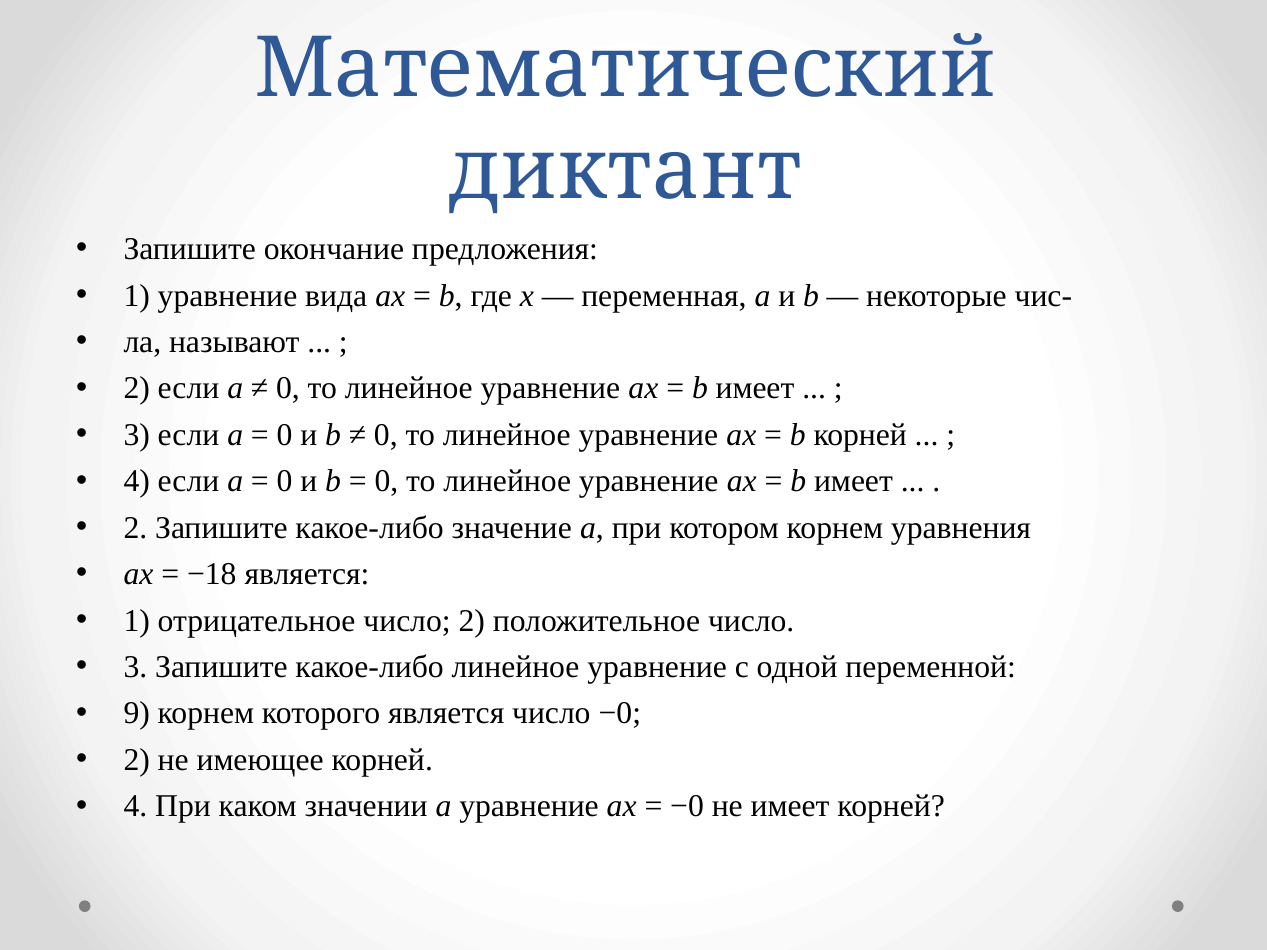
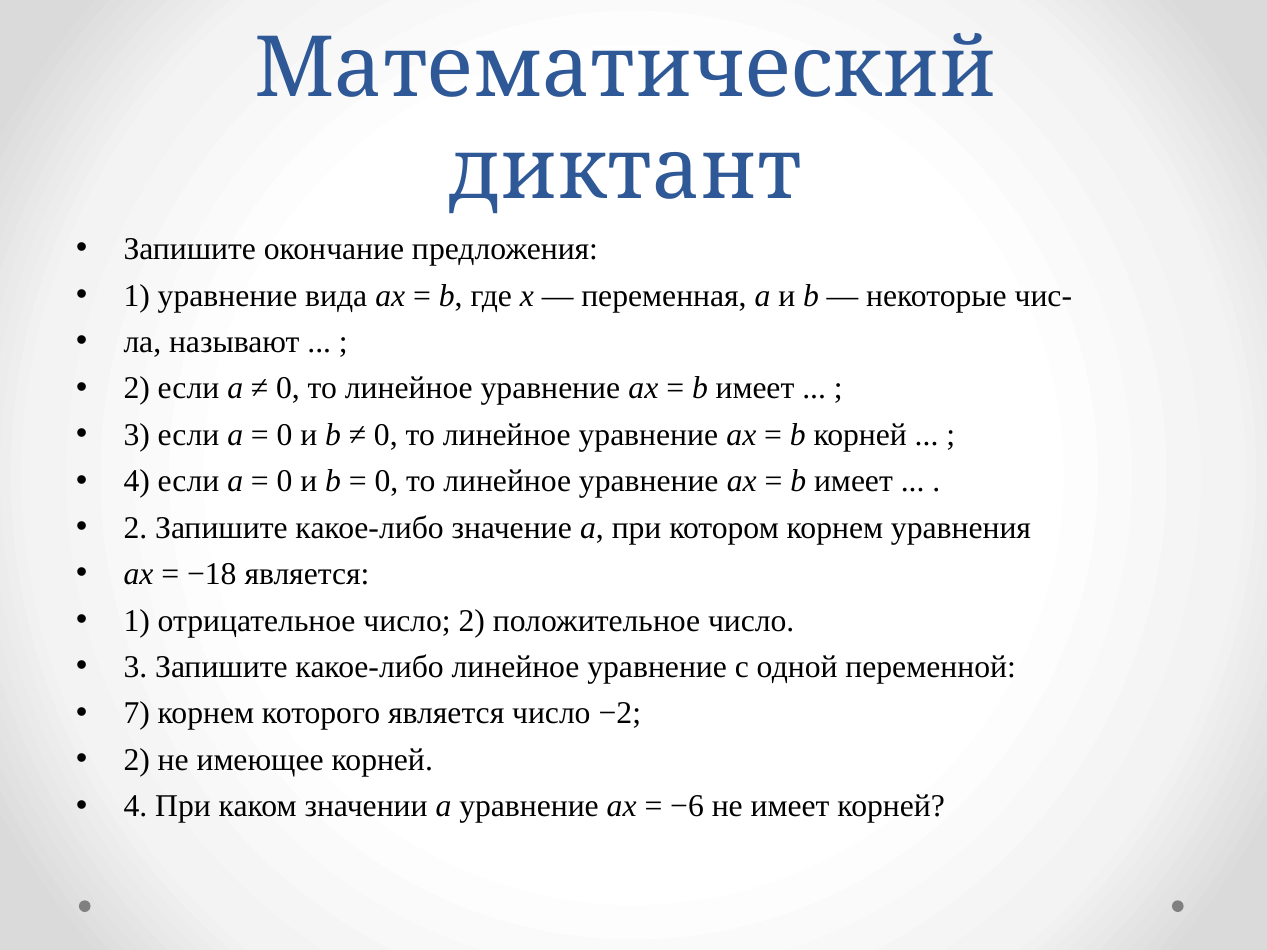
9: 9 -> 7 (137, 714)
число −0: −0 -> −2 (620, 714)
−0: −0 -> −6 (687, 807)
